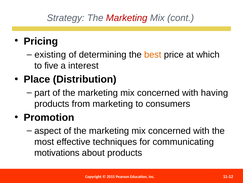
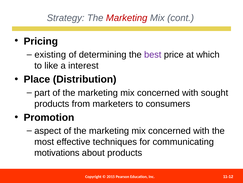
best colour: orange -> purple (153, 55)
five: five -> like (51, 65)
having: having -> sought (215, 92)
from marketing: marketing -> marketers (113, 103)
